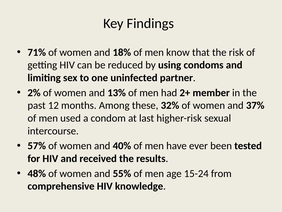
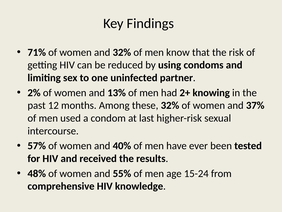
and 18%: 18% -> 32% (122, 52)
member: member -> knowing (211, 93)
